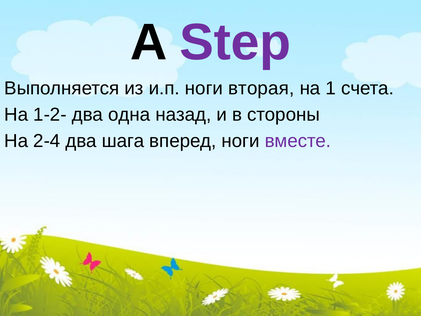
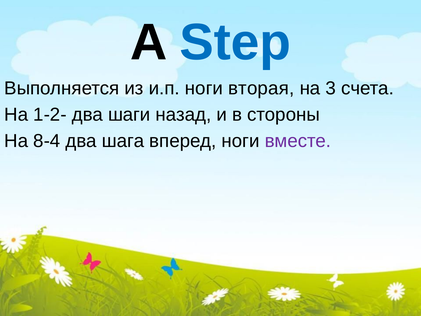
Step colour: purple -> blue (235, 43)
1: 1 -> 3 (331, 88)
одна: одна -> шаги (129, 115)
2-4: 2-4 -> 8-4 (47, 141)
